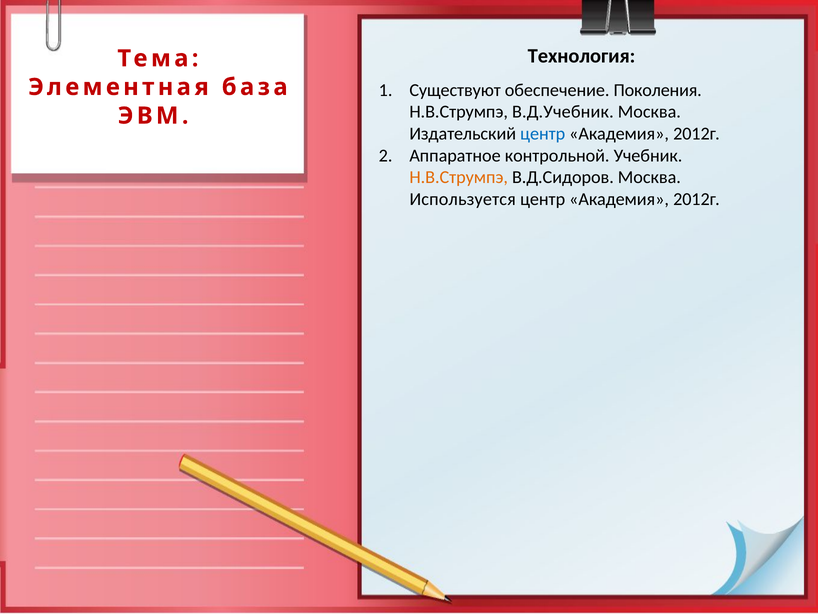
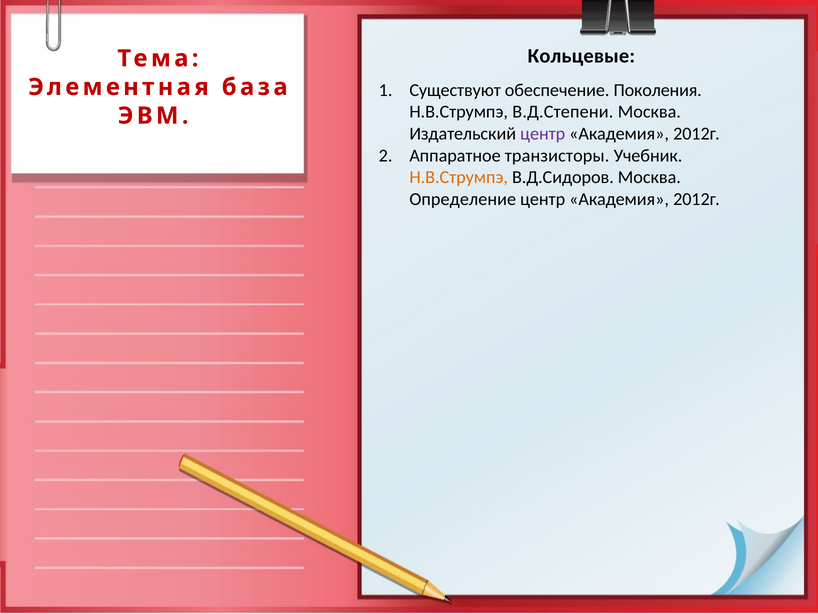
Технология: Технология -> Кольцевые (581, 56)
В.Д.Учебник: В.Д.Учебник -> В.Д.Степени (563, 112)
центр colour: blue -> purple (543, 134)
контрольной: контрольной -> транзисторы (557, 155)
Используется: Используется -> Определение (463, 199)
